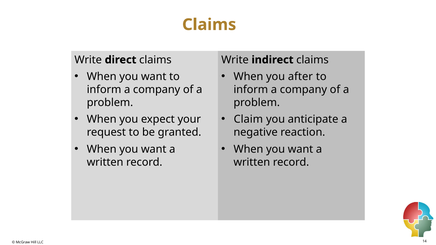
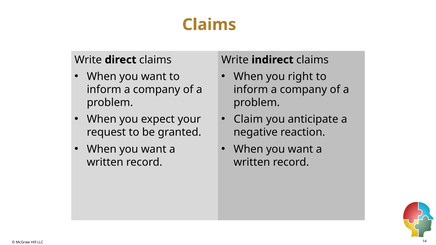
after: after -> right (300, 77)
